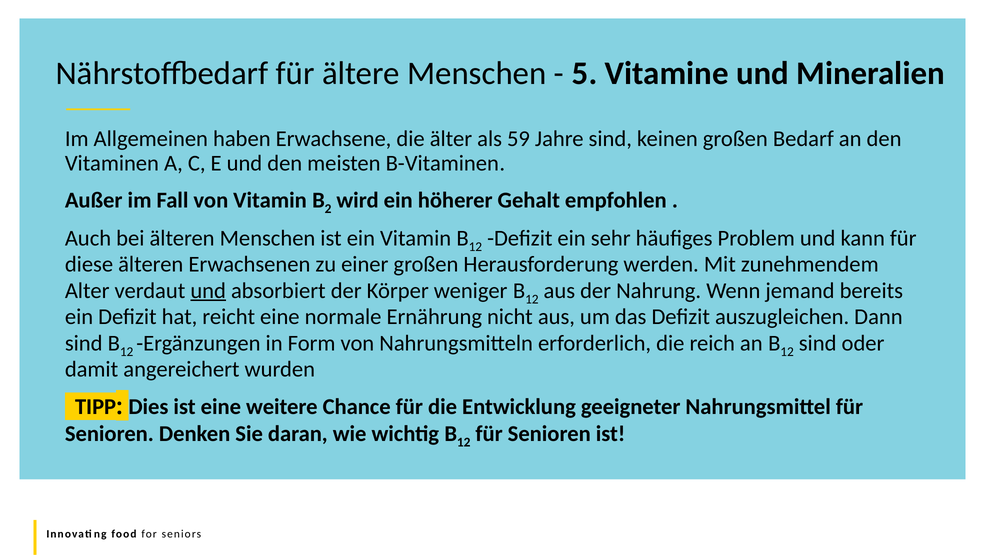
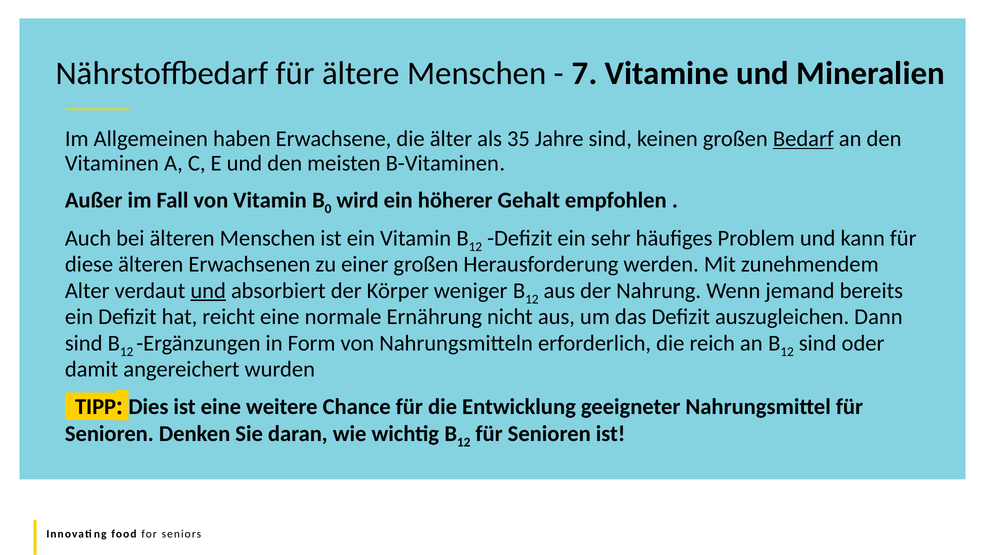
5: 5 -> 7 (585, 73)
59: 59 -> 35 (518, 139)
Bedarf underline: none -> present (803, 139)
2: 2 -> 0 (328, 209)
